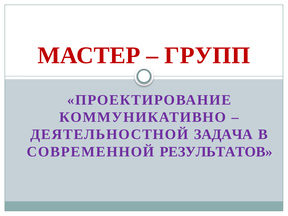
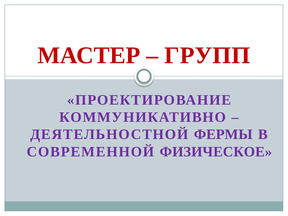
ЗАДАЧА: ЗАДАЧА -> ФЕРМЫ (223, 134)
РЕЗУЛЬТАТОВ: РЕЗУЛЬТАТОВ -> ФИЗИЧЕСКОЕ (216, 152)
